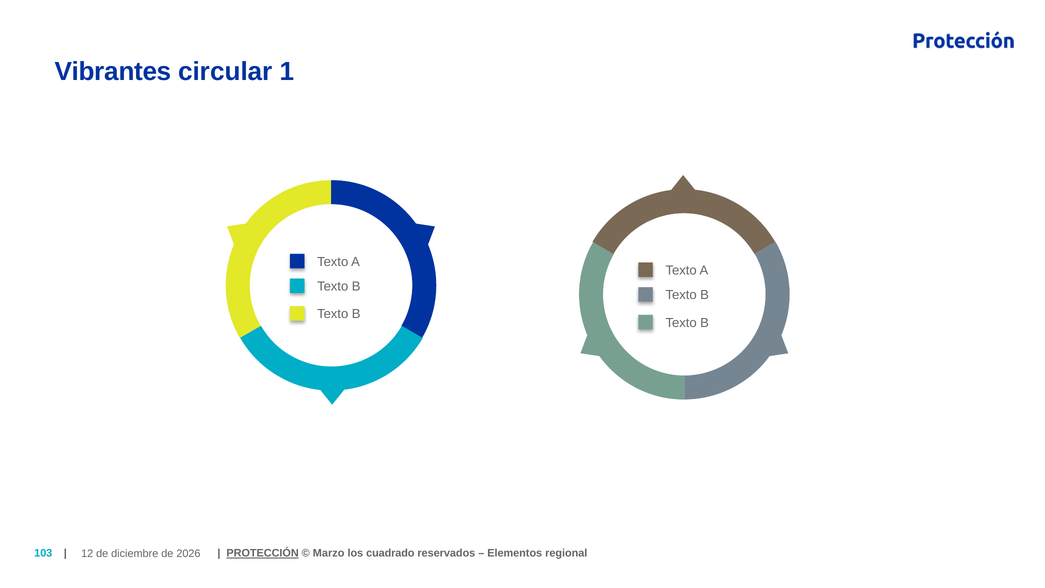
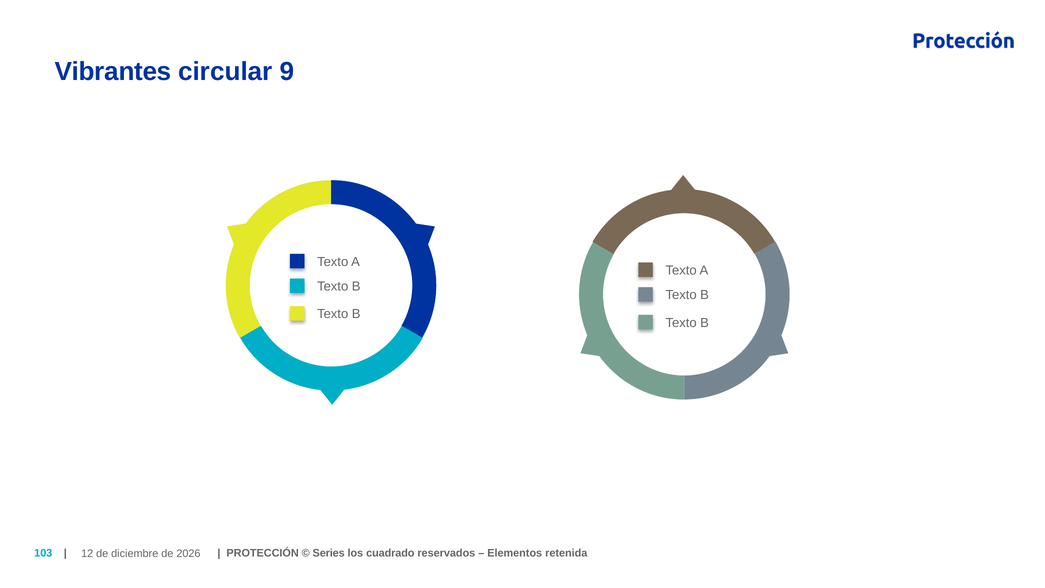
1: 1 -> 9 (287, 72)
PROTECCIÓN underline: present -> none (263, 553)
Marzo: Marzo -> Series (329, 553)
regional: regional -> retenida (566, 553)
